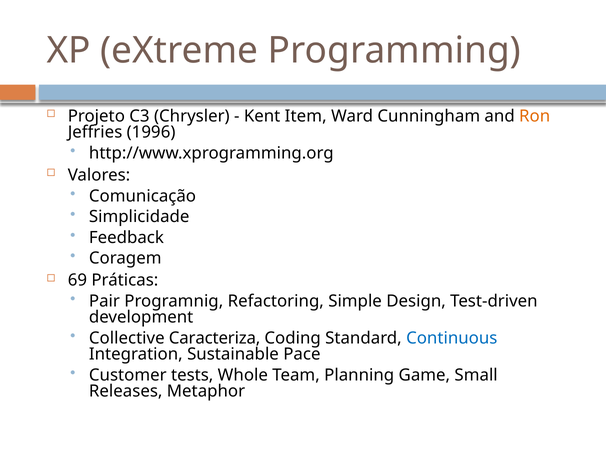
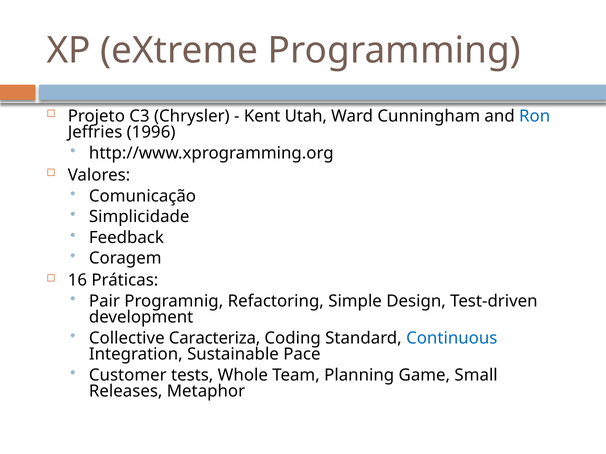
Item: Item -> Utah (306, 116)
Ron colour: orange -> blue (535, 116)
69: 69 -> 16 (77, 281)
